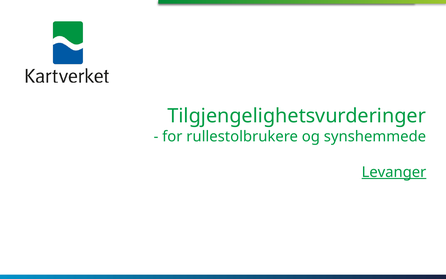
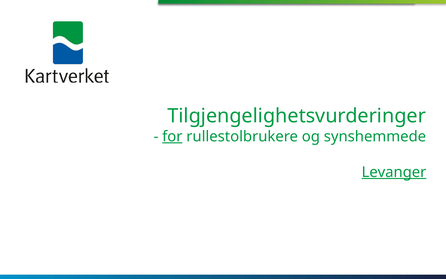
for underline: none -> present (172, 136)
